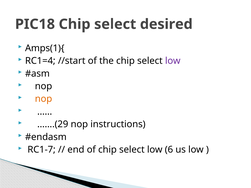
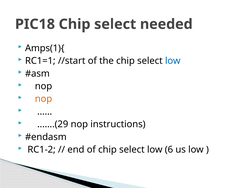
desired: desired -> needed (166, 24)
RC1=4: RC1=4 -> RC1=1 (40, 61)
low colour: purple -> blue (173, 61)
RC1-7: RC1-7 -> RC1-2 (42, 150)
